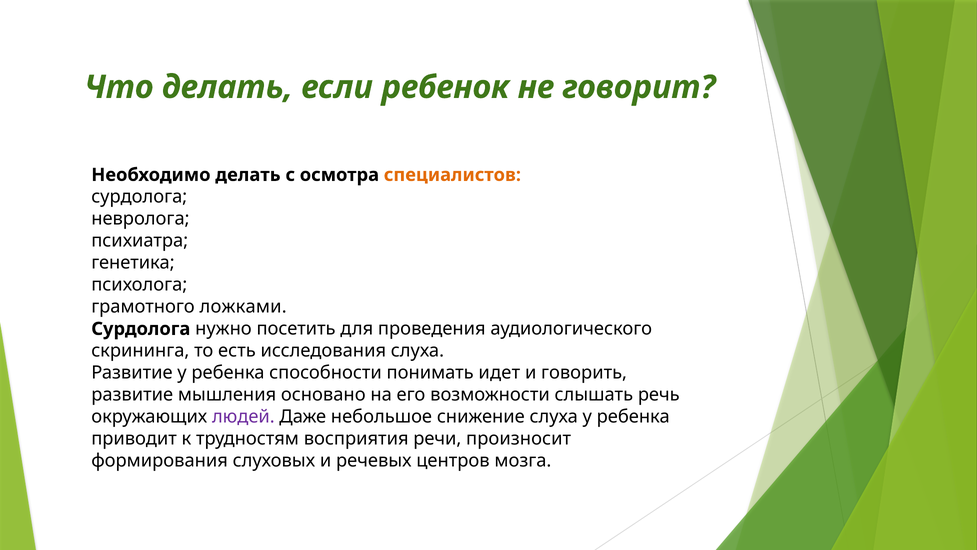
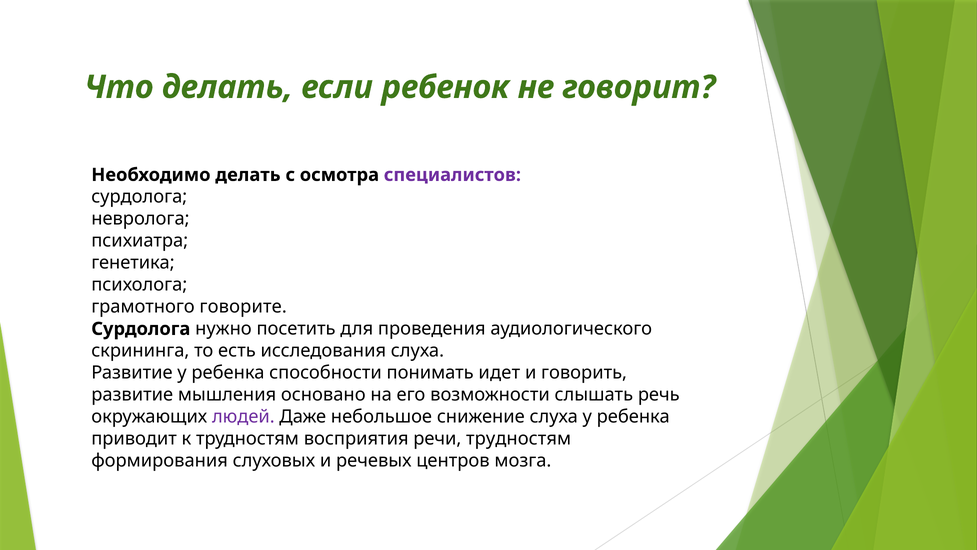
специалистов colour: orange -> purple (452, 175)
ложками: ложками -> говорите (243, 307)
речи произносит: произносит -> трудностям (519, 439)
